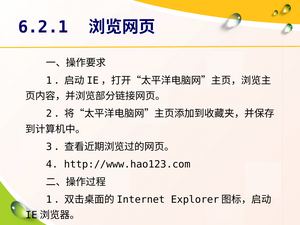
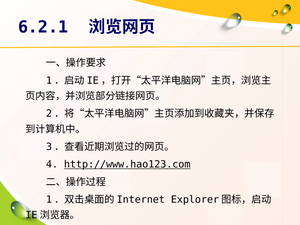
http://www.hao123.com underline: none -> present (127, 164)
